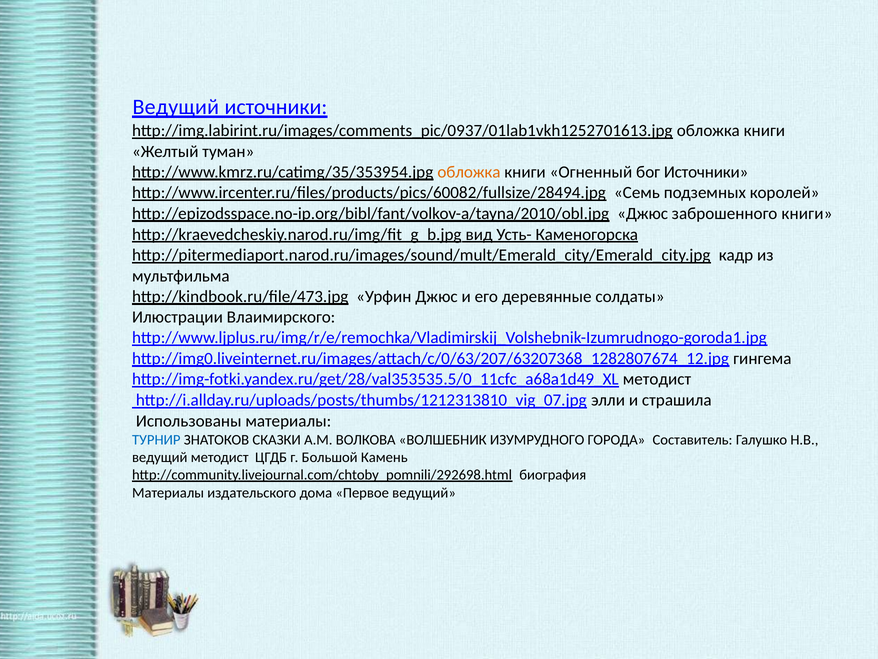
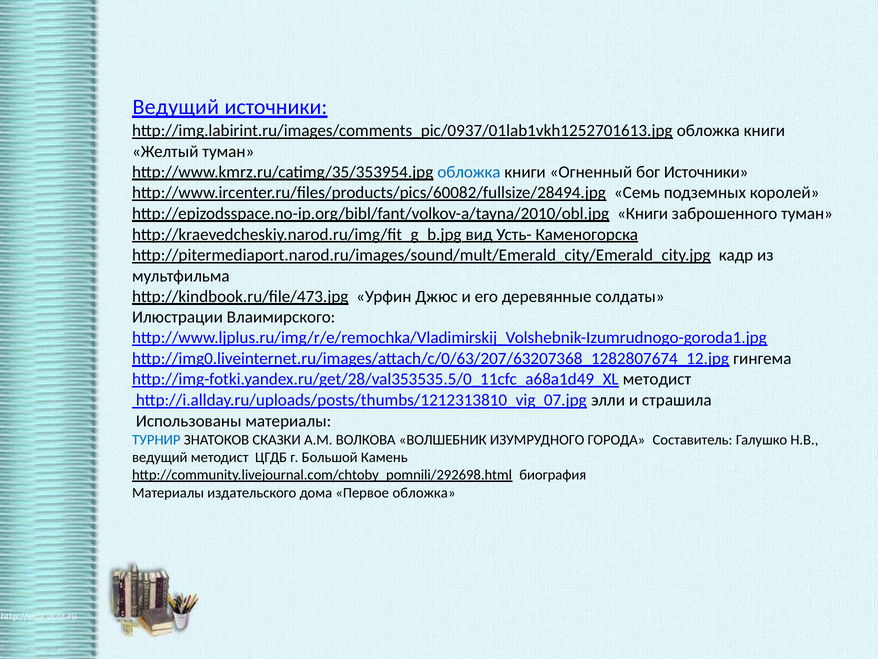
обложка colour: orange -> blue (469, 172)
http://epizodsspace.no-ip.org/bibl/fant/volkov-a/tayna/2010/obl.jpg Джюс: Джюс -> Книги (643, 213)
заброшенного книги: книги -> туман (807, 213)
Первое ведущий: ведущий -> обложка (424, 492)
